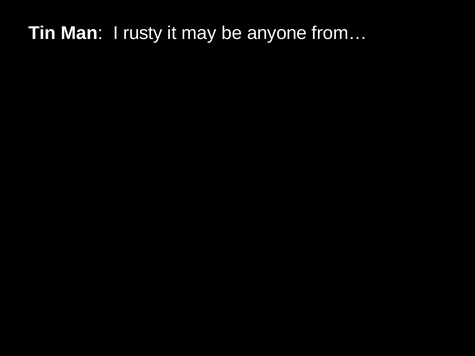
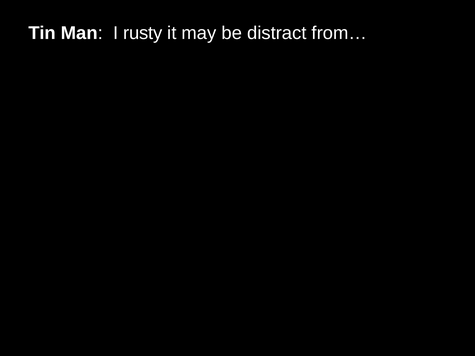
anyone: anyone -> distract (277, 33)
